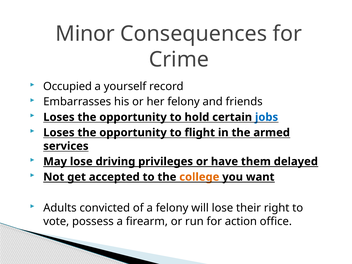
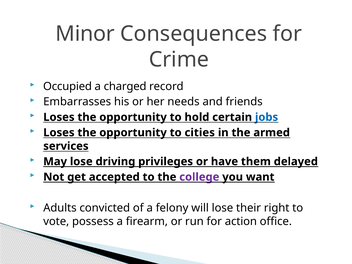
yourself: yourself -> charged (125, 86)
her felony: felony -> needs (183, 102)
flight: flight -> cities (200, 133)
college colour: orange -> purple (199, 177)
